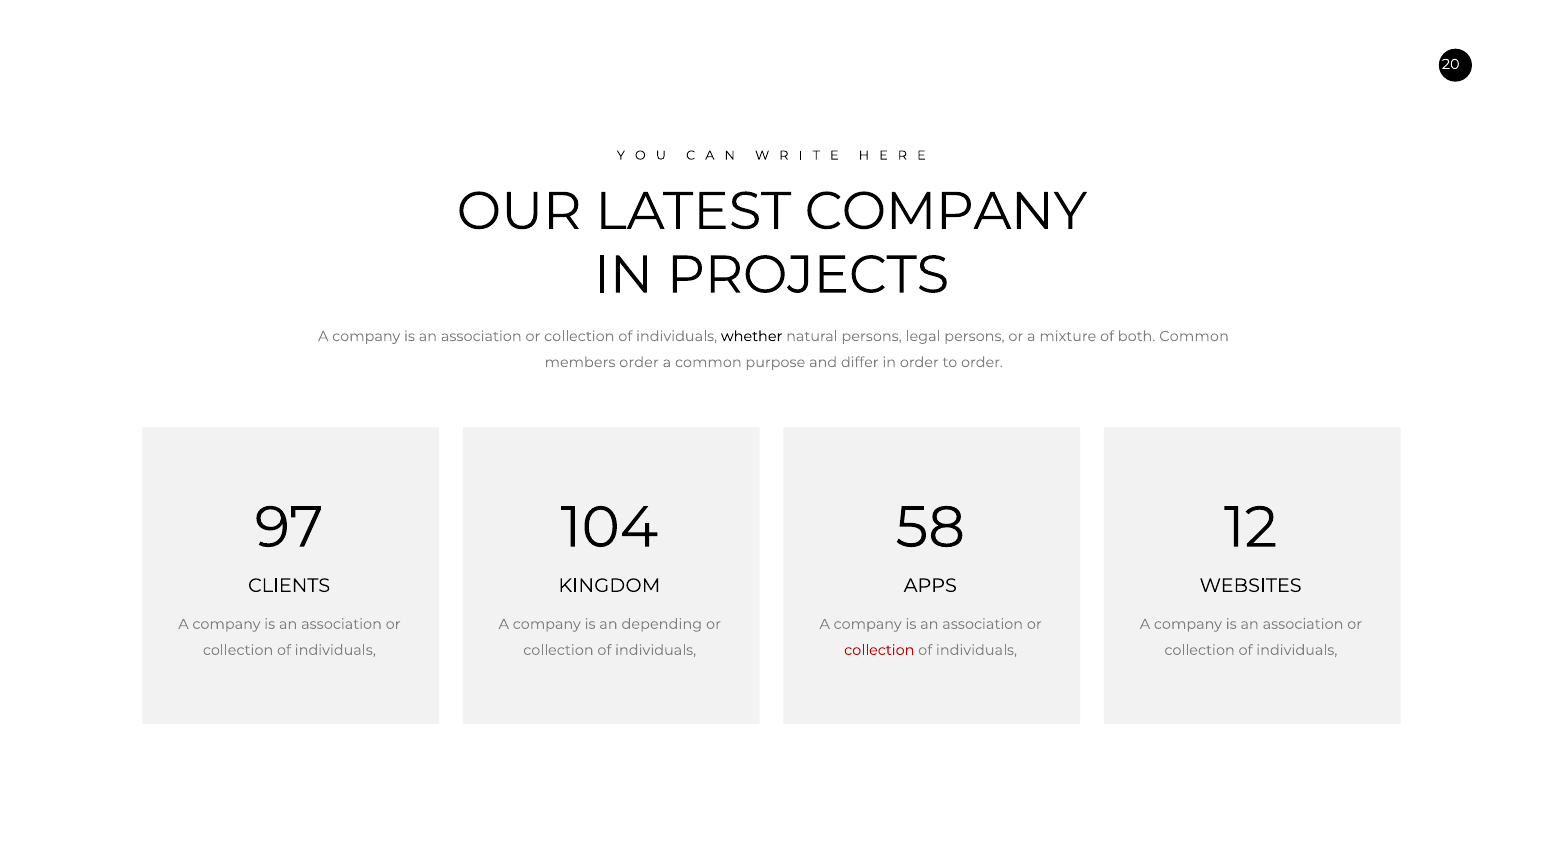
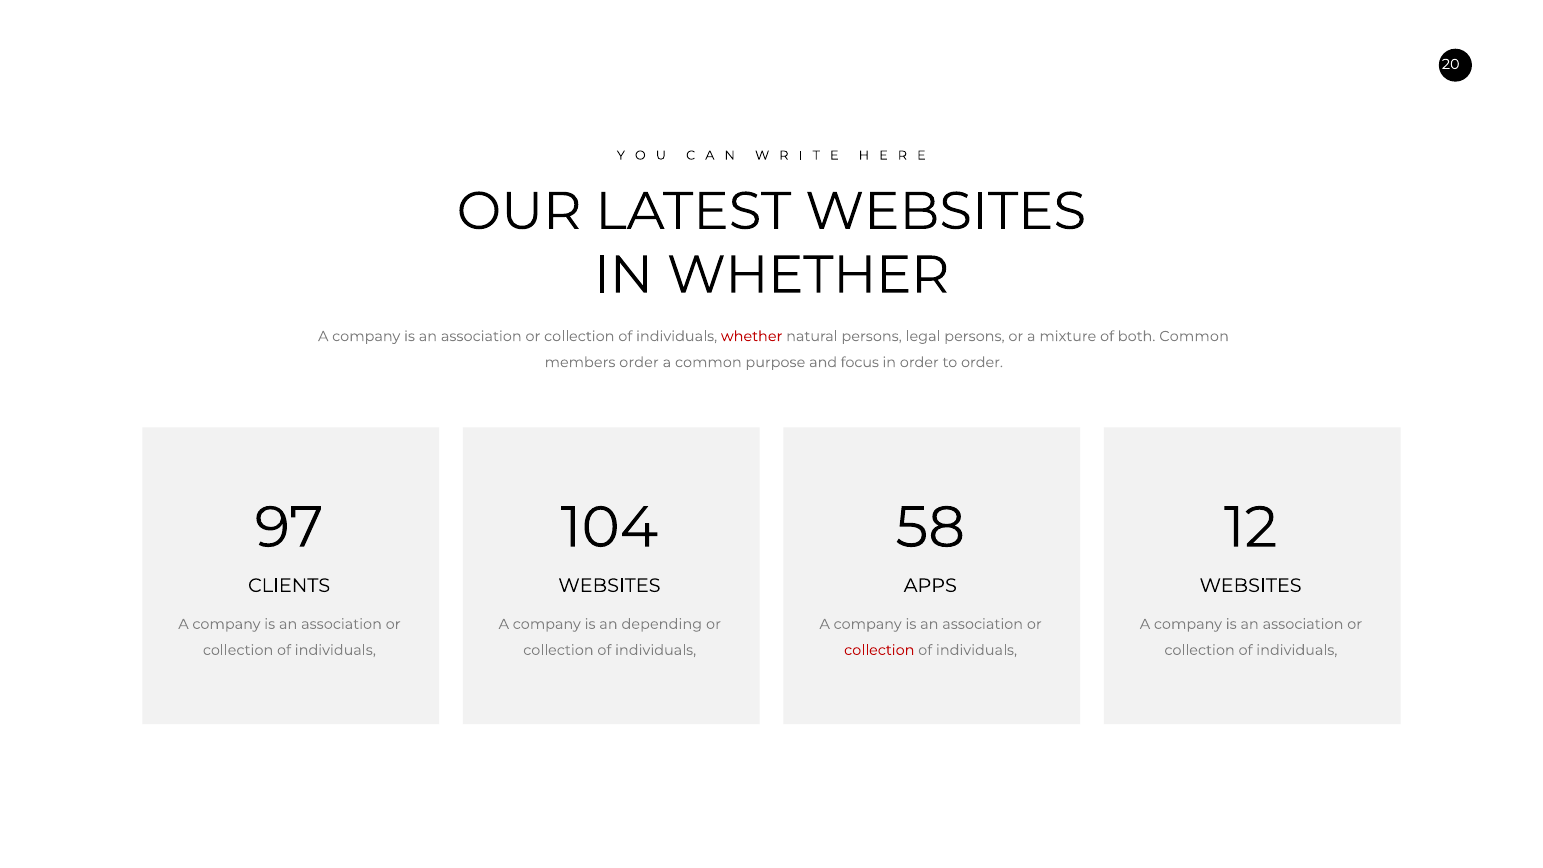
LATEST COMPANY: COMPANY -> WEBSITES (946, 211)
IN PROJECTS: PROJECTS -> WHETHER (808, 275)
whether colour: black -> red (752, 336)
differ: differ -> focus (860, 362)
KINGDOM: KINGDOM -> WEBSITES (609, 586)
